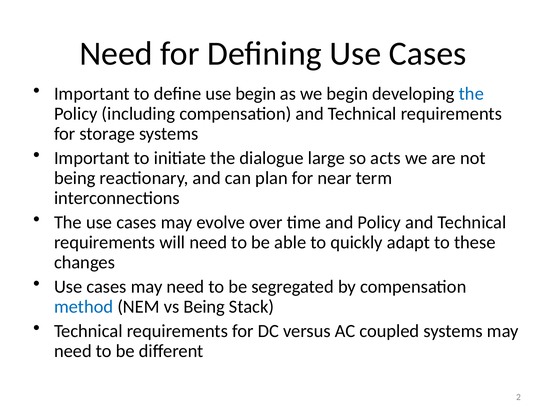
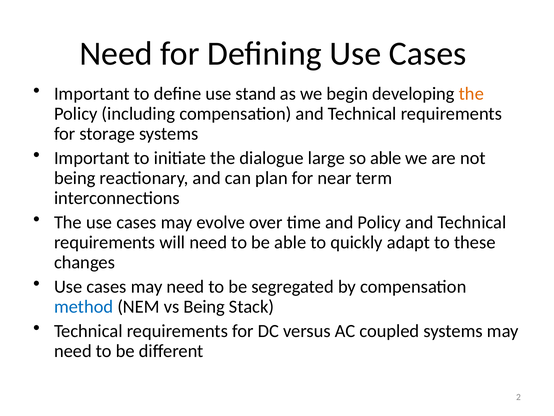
use begin: begin -> stand (256, 94)
the colour: blue -> orange (471, 94)
so acts: acts -> able (386, 158)
